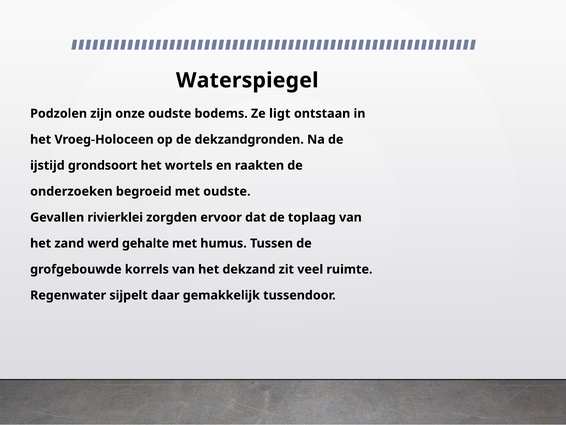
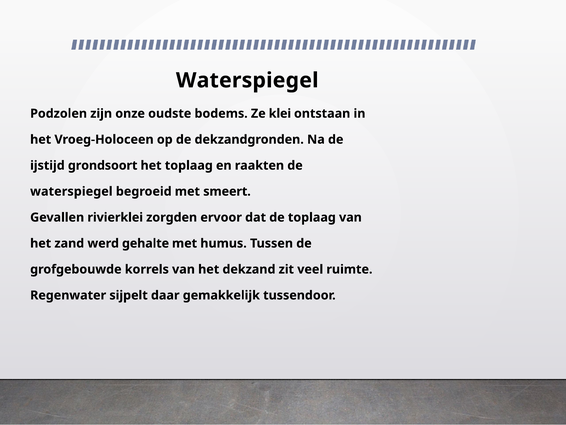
ligt: ligt -> klei (280, 113)
het wortels: wortels -> toplaag (189, 165)
onderzoeken: onderzoeken -> waterspiegel (71, 191)
met oudste: oudste -> smeert (227, 191)
